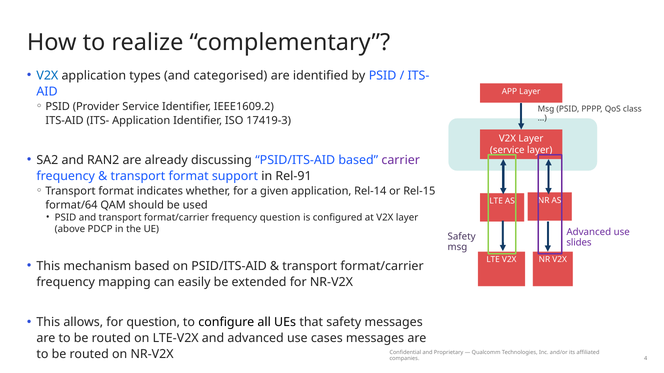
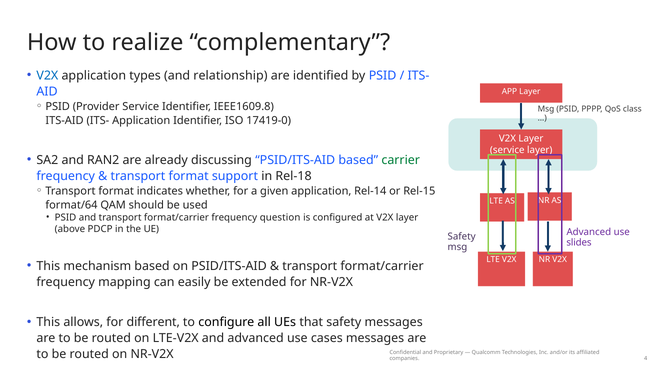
categorised: categorised -> relationship (230, 76)
IEEE1609.2: IEEE1609.2 -> IEEE1609.8 (244, 107)
17419-3: 17419-3 -> 17419-0 (269, 121)
carrier colour: purple -> green (401, 160)
Rel-91: Rel-91 -> Rel-18 (294, 176)
for question: question -> different (153, 323)
